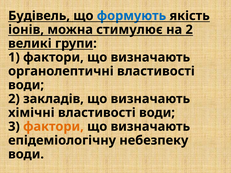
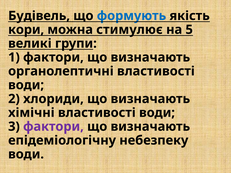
іонів: іонів -> кори (26, 30)
на 2: 2 -> 5 (189, 30)
закладів: закладів -> хлориди (53, 99)
фактори colour: orange -> purple (53, 127)
